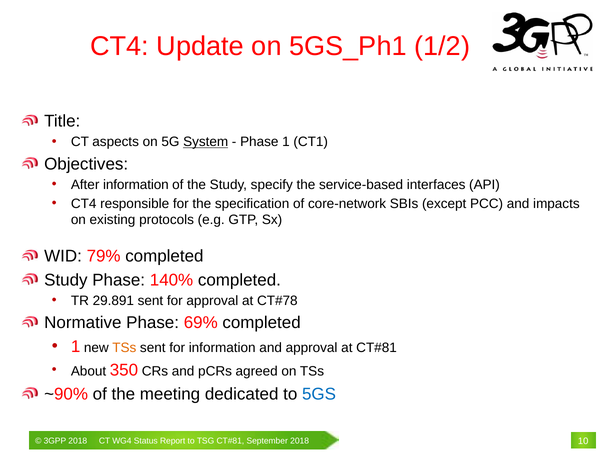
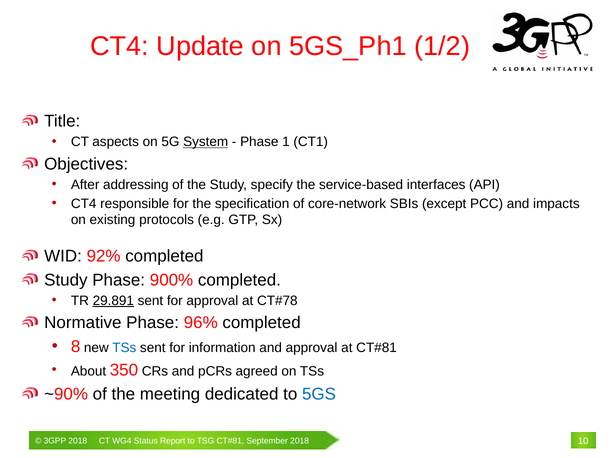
After information: information -> addressing (136, 185)
79%: 79% -> 92% (104, 256)
140%: 140% -> 900% (172, 280)
29.891 underline: none -> present (113, 300)
69%: 69% -> 96% (201, 322)
1: 1 -> 8 (76, 346)
TSs colour: orange -> blue (124, 347)
